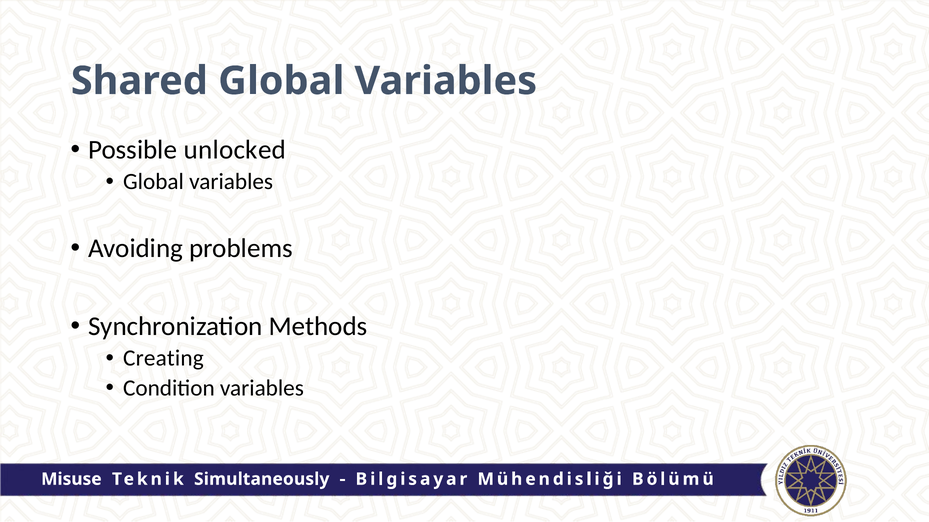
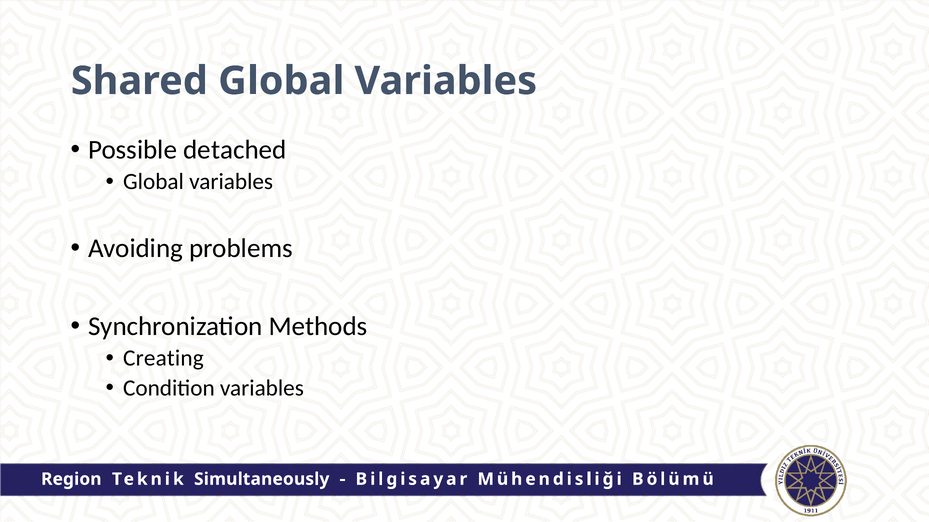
unlocked: unlocked -> detached (235, 150)
Misuse: Misuse -> Region (71, 480)
